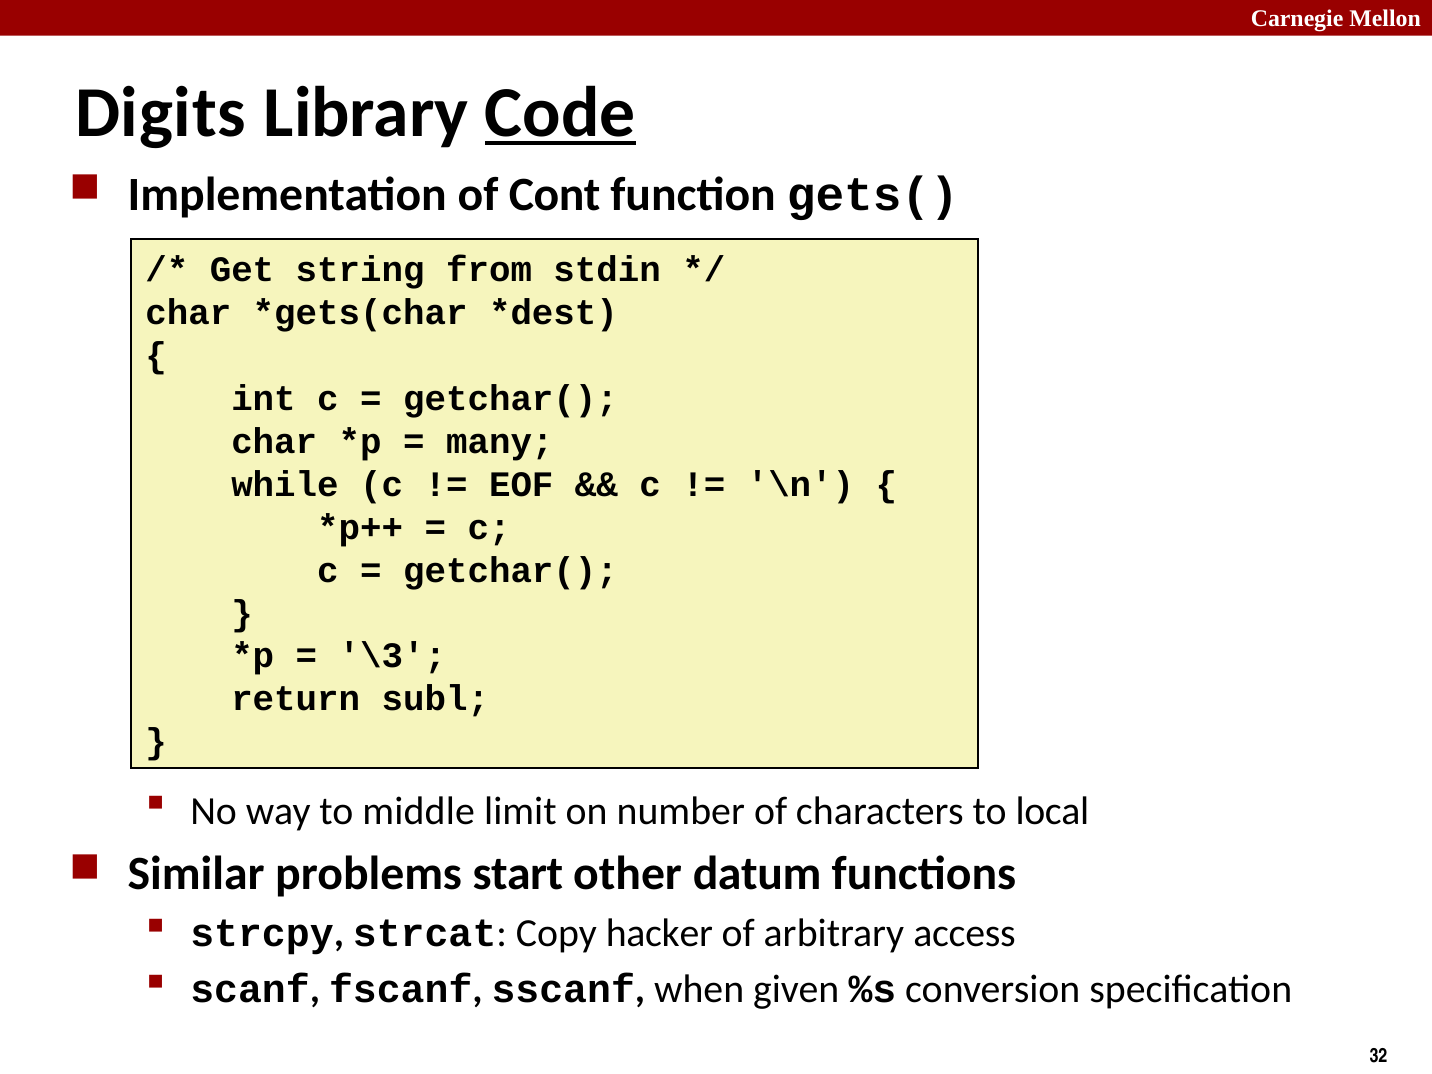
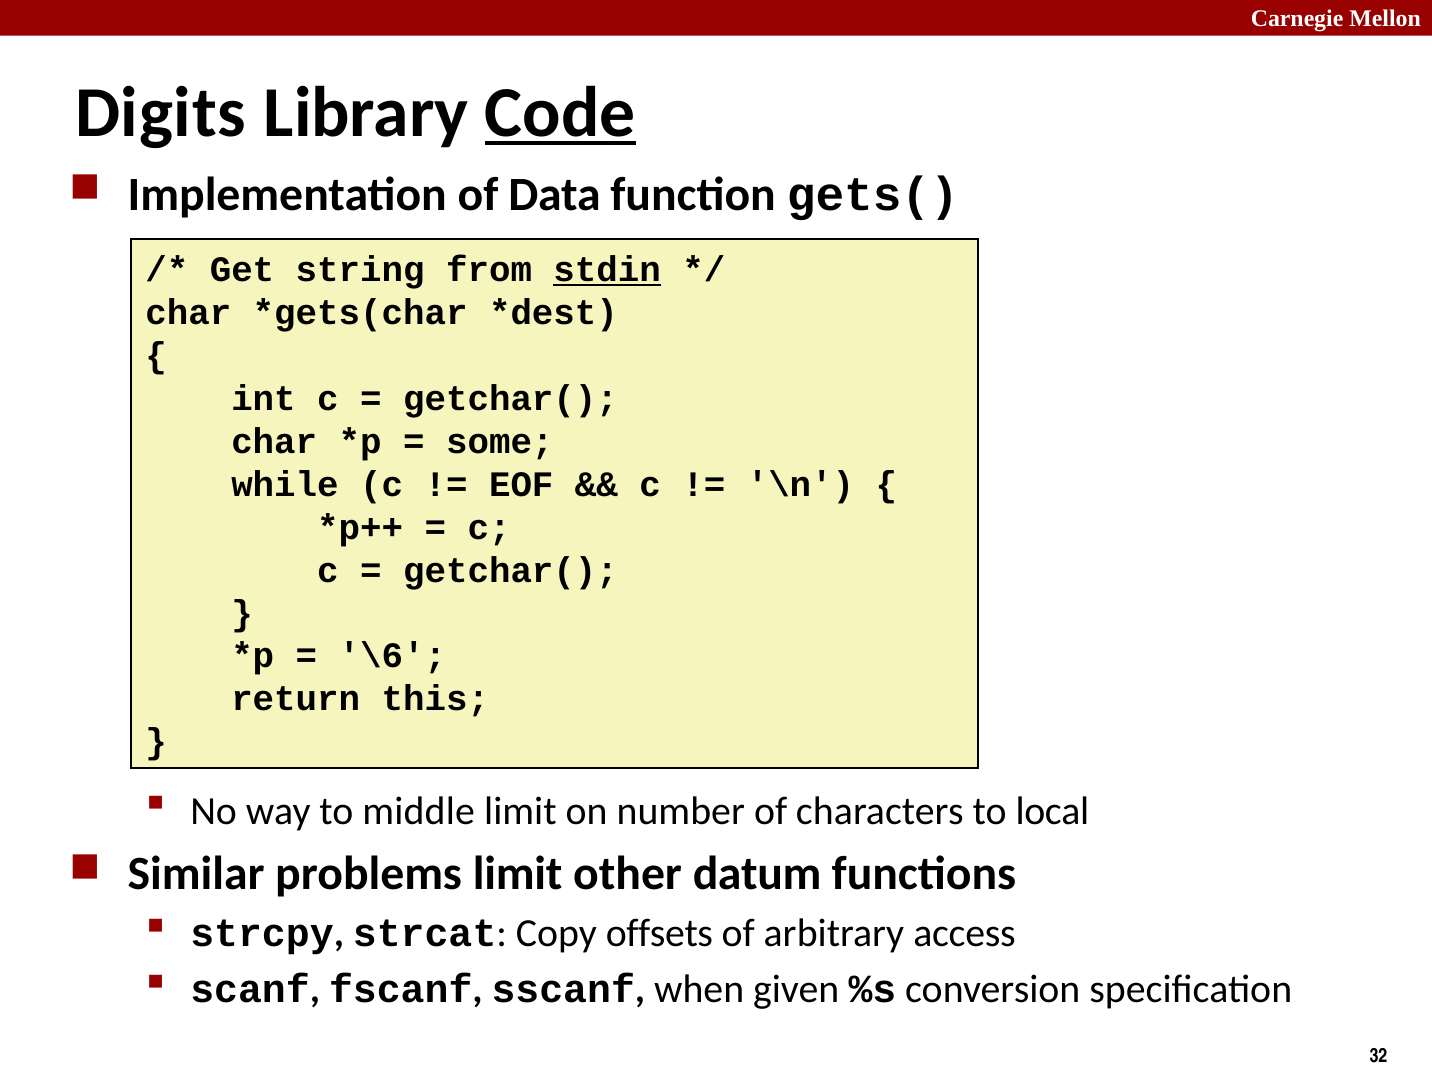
Cont: Cont -> Data (555, 194)
stdin underline: none -> present (607, 270)
many: many -> some (500, 441)
\3: \3 -> \6 (392, 656)
subl: subl -> this (435, 699)
problems start: start -> limit (518, 874)
hacker: hacker -> offsets (659, 934)
